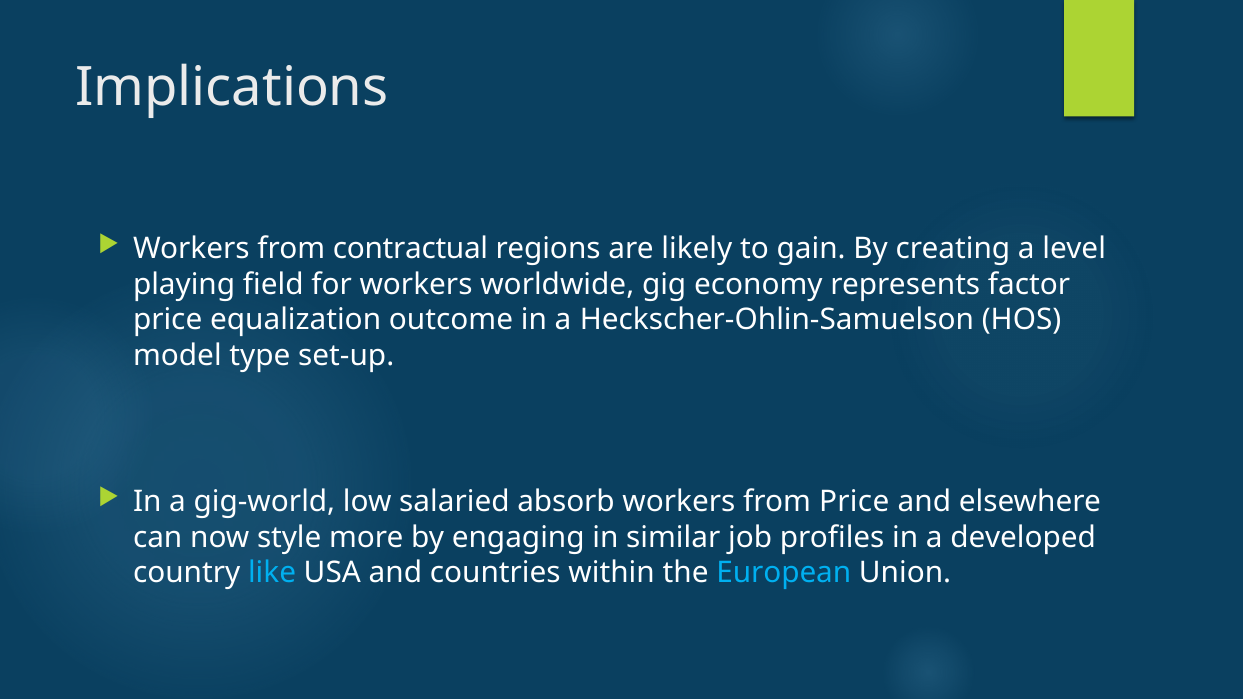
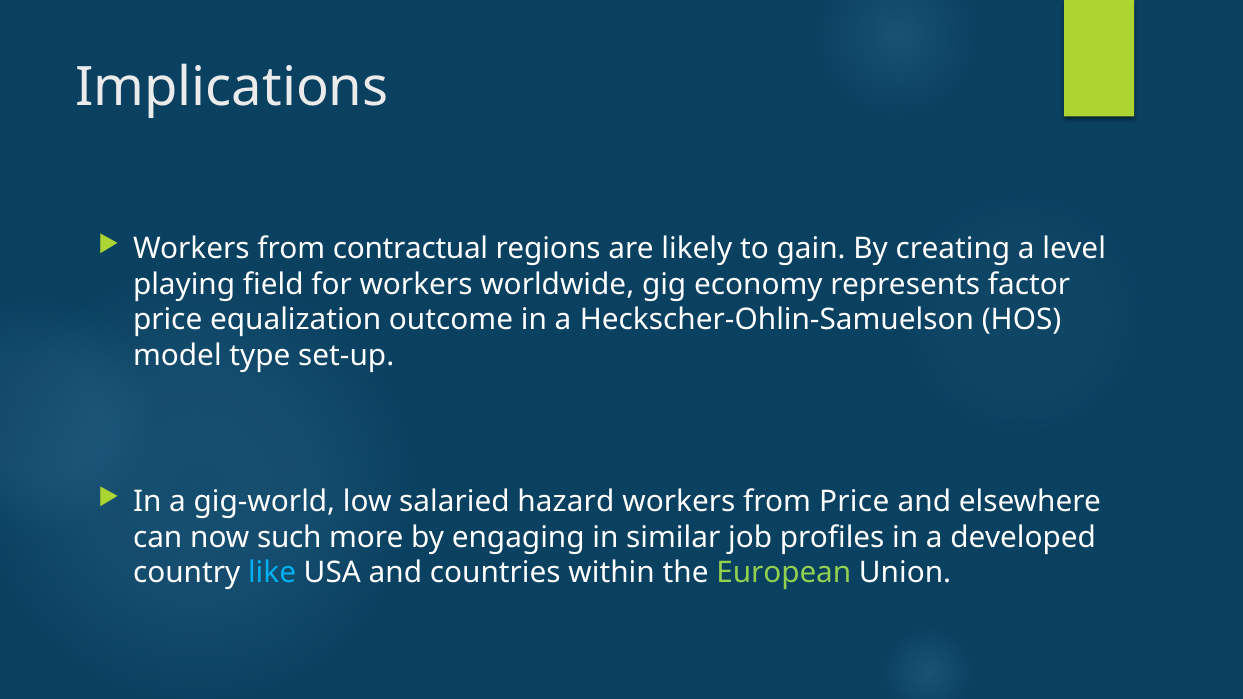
absorb: absorb -> hazard (566, 502)
style: style -> such (289, 537)
European colour: light blue -> light green (784, 573)
